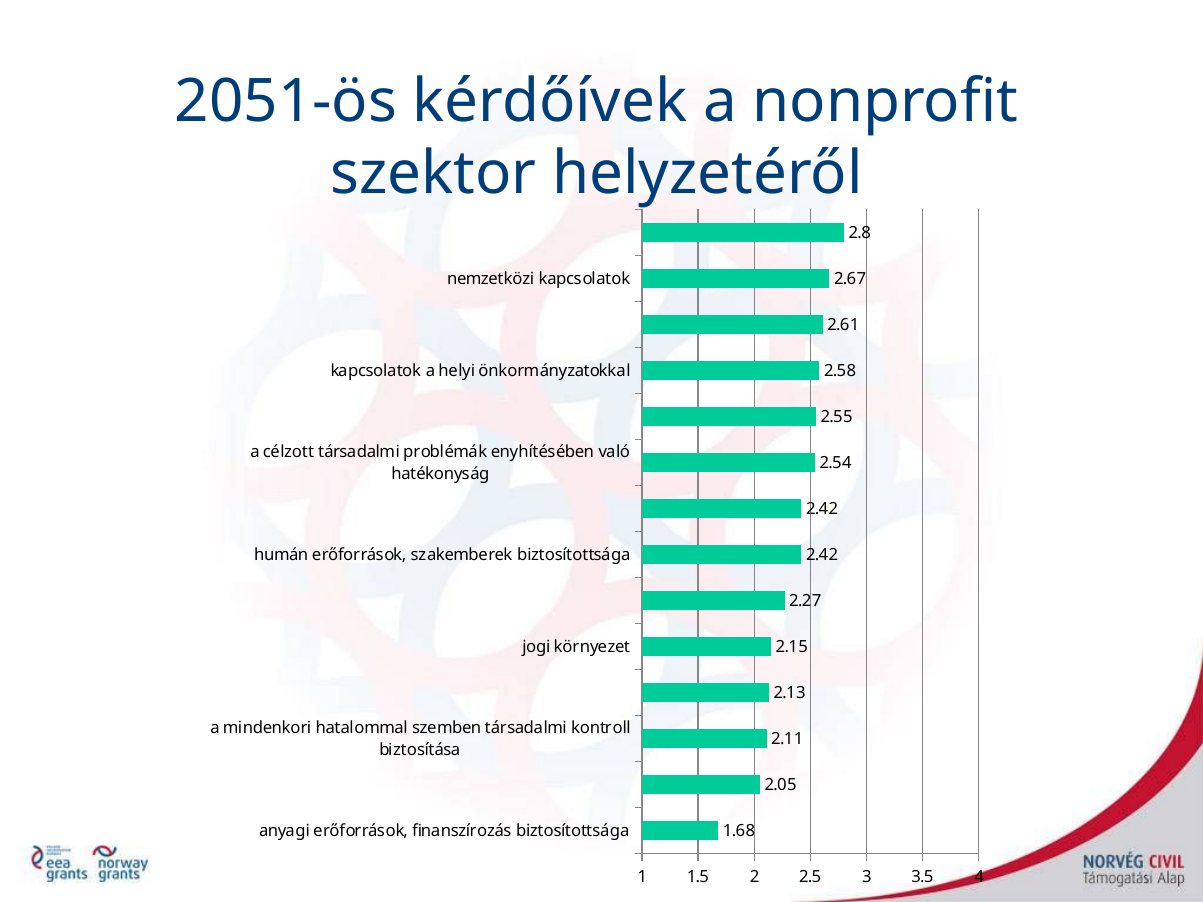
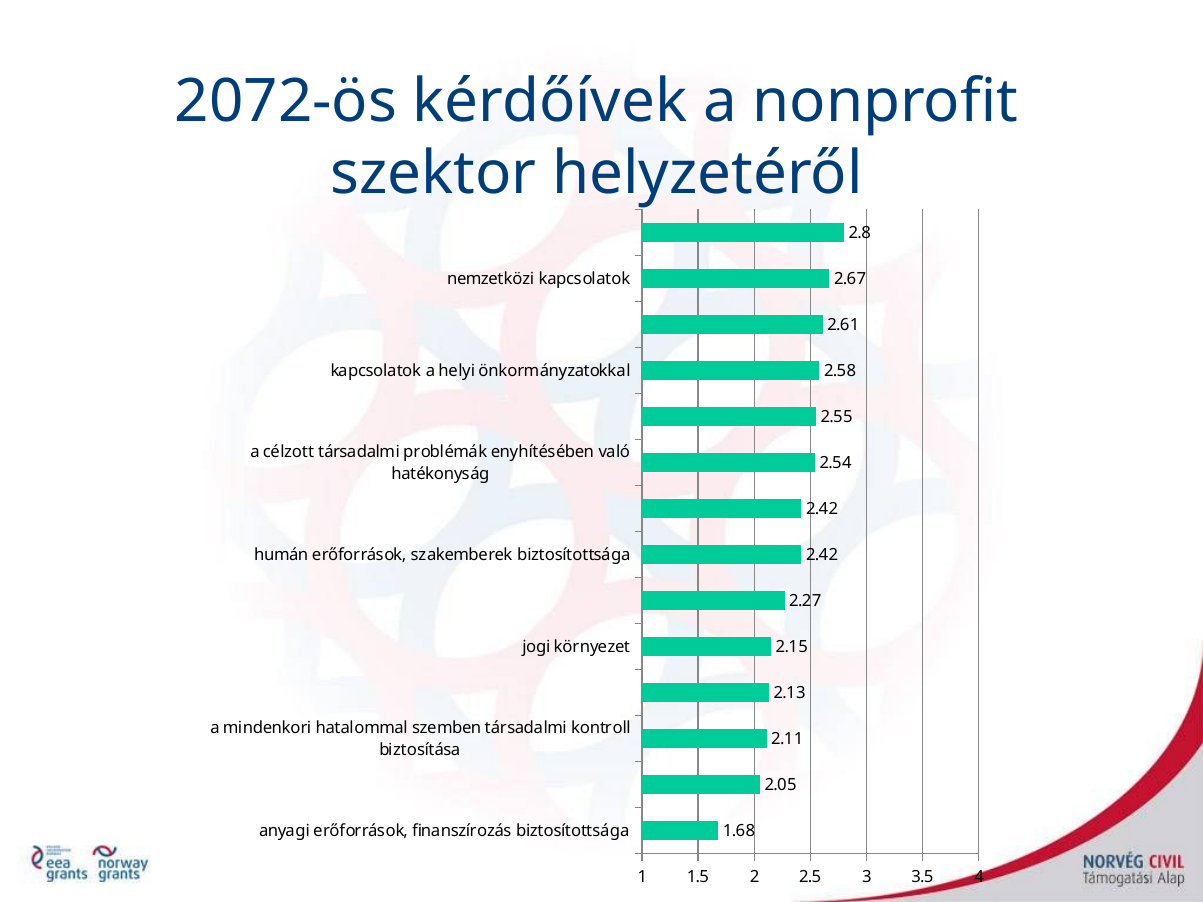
2051-ös: 2051-ös -> 2072-ös (286, 101)
